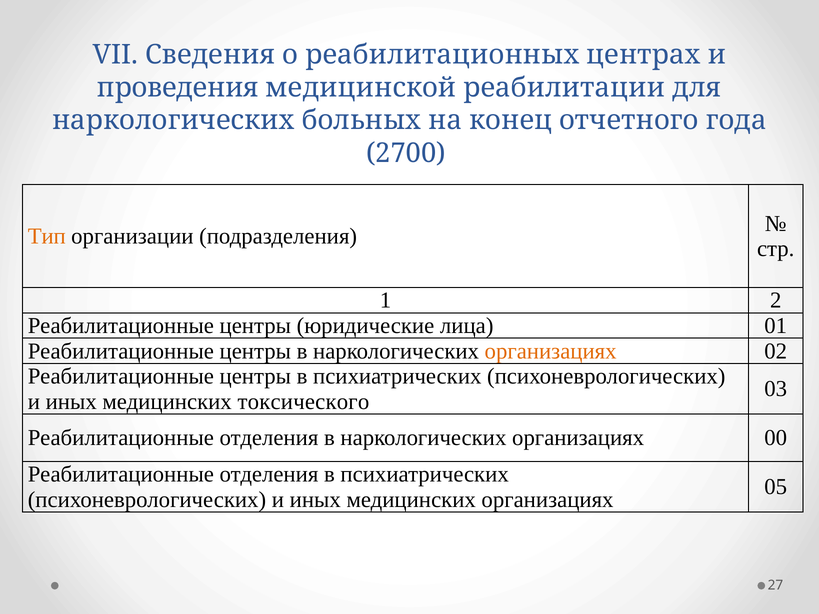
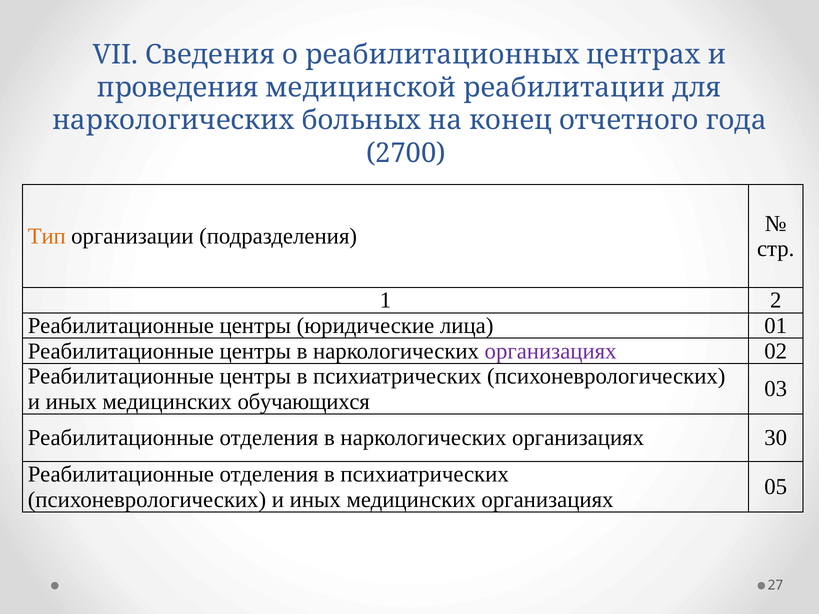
организациях colour: orange -> purple (551, 351)
токсического: токсического -> обучающихся (304, 402)
00: 00 -> 30 (776, 438)
